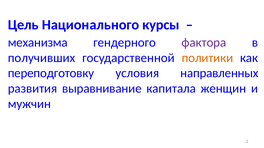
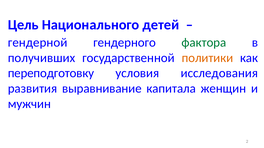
курсы: курсы -> детей (161, 25)
механизма: механизма -> гендерной (38, 43)
фактора colour: purple -> green (204, 43)
направленных: направленных -> исследования (219, 73)
